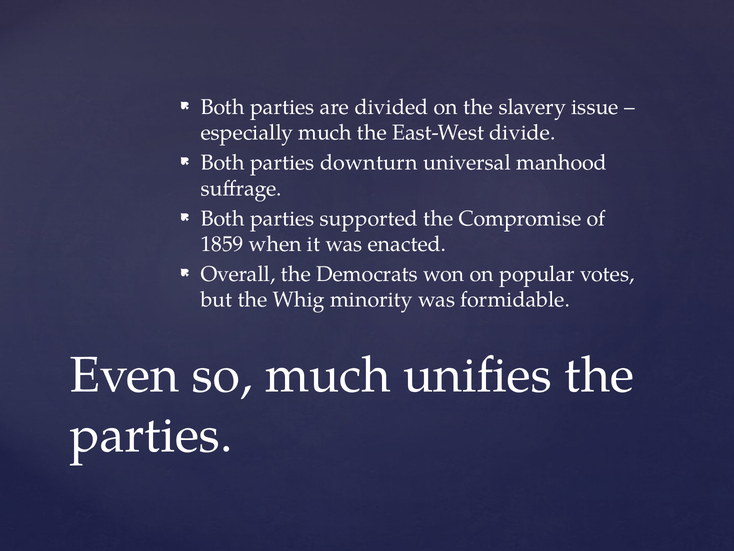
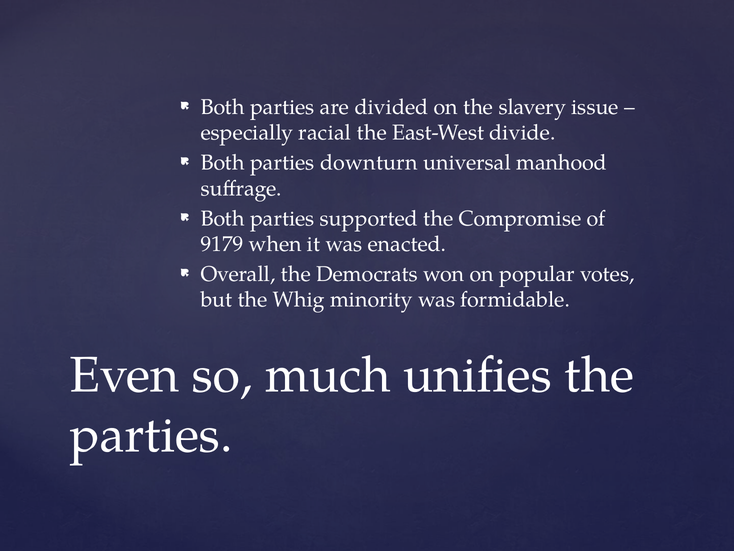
especially much: much -> racial (325, 133)
1859: 1859 -> 9179 (222, 244)
